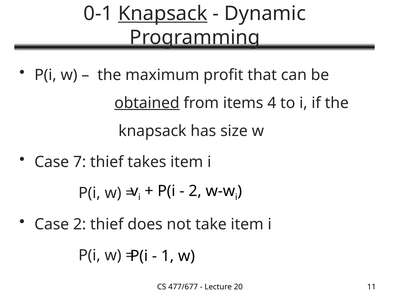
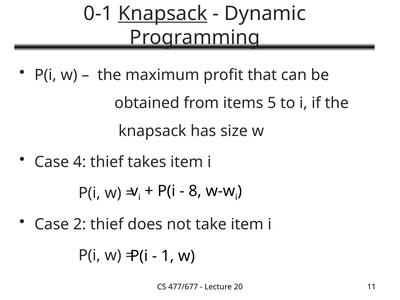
obtained underline: present -> none (147, 103)
4: 4 -> 5 (272, 103)
7: 7 -> 4 (80, 162)
2: 2 -> 8 (195, 191)
